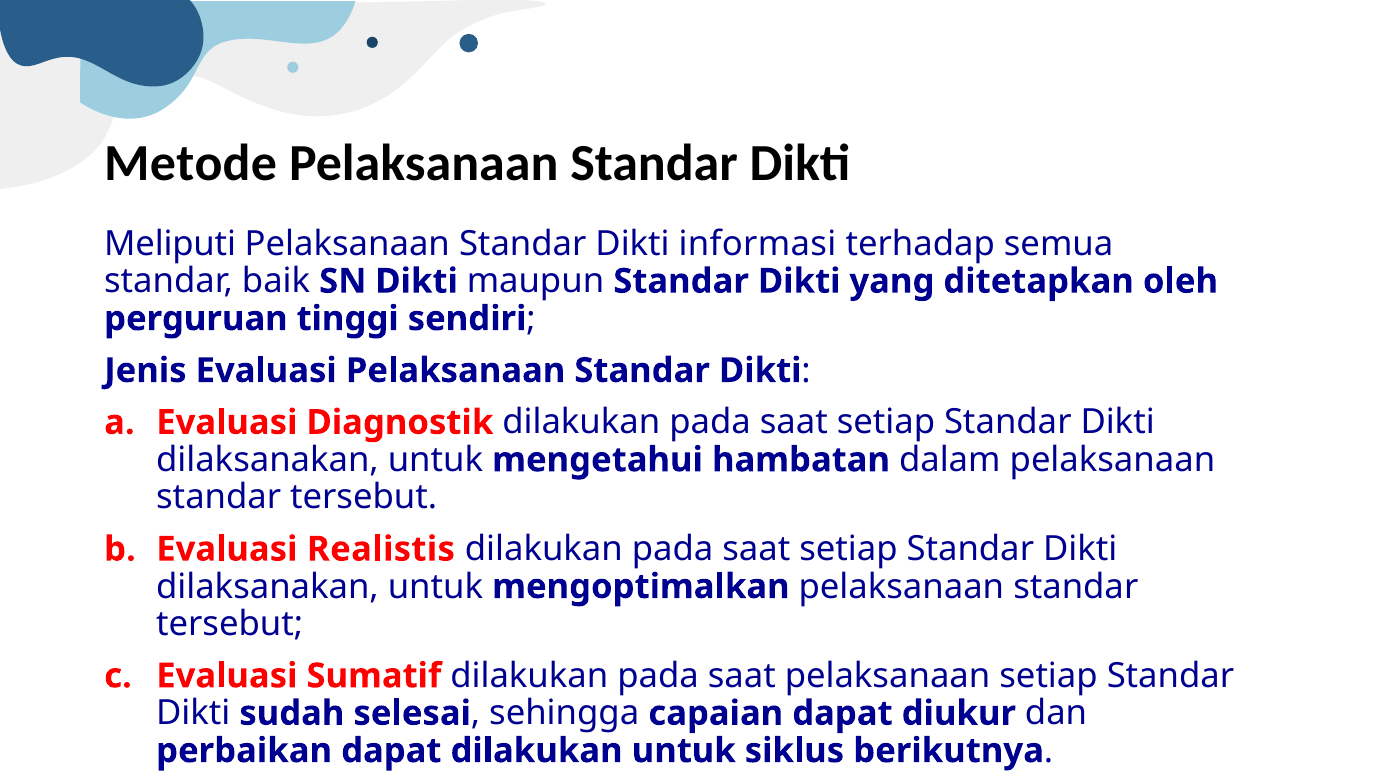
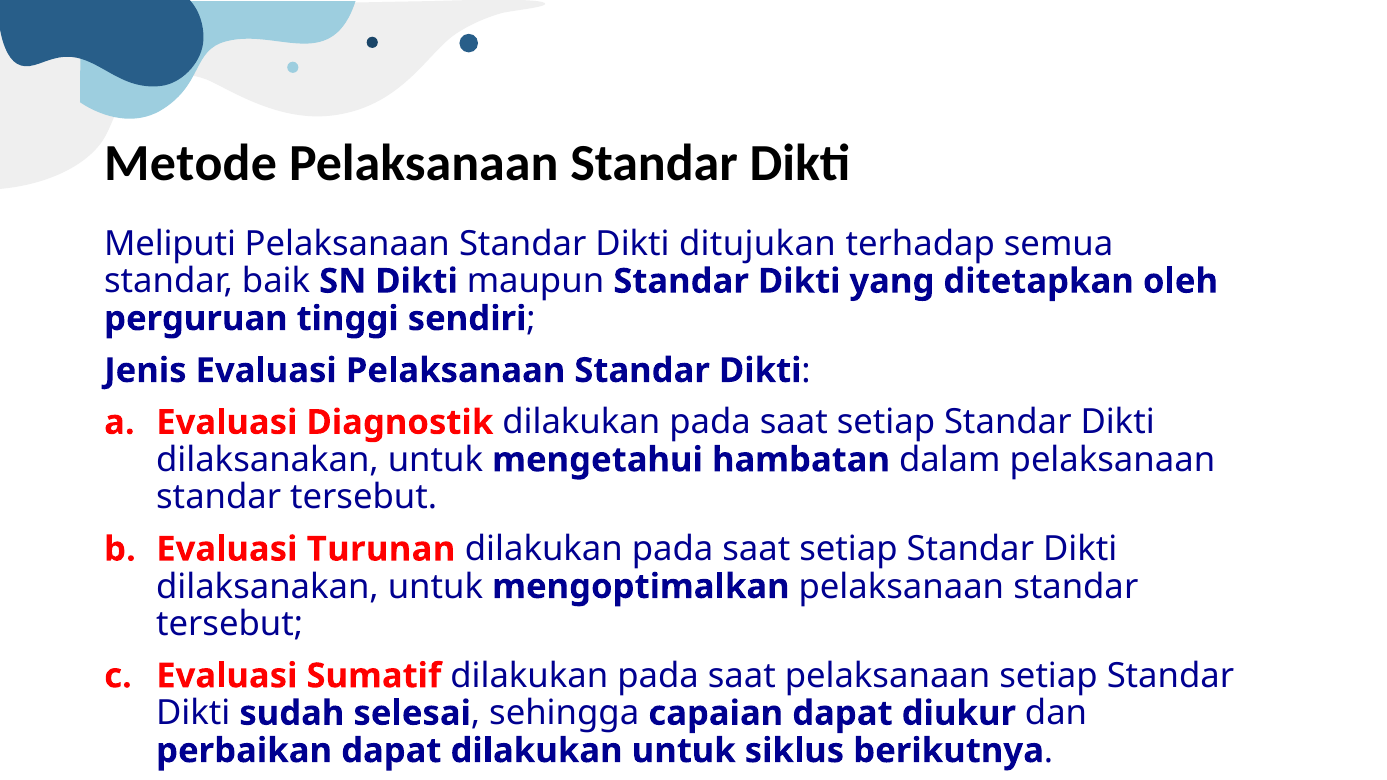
informasi: informasi -> ditujukan (757, 244)
Realistis: Realistis -> Turunan (381, 549)
